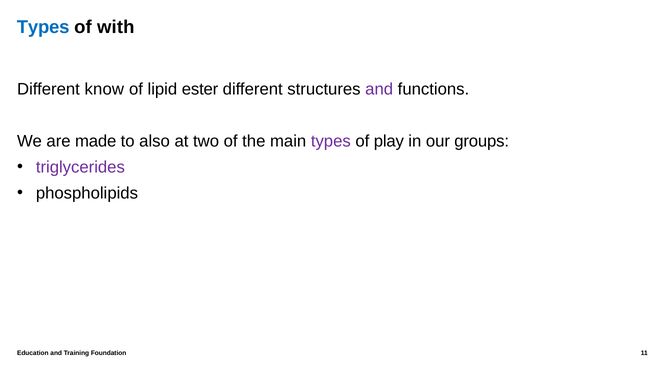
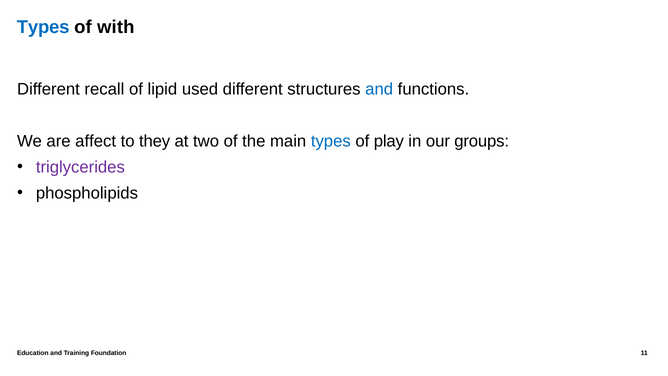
know: know -> recall (104, 89)
ester: ester -> used (200, 89)
and colour: purple -> blue (379, 89)
made: made -> affect (96, 141)
also: also -> they (155, 141)
types colour: purple -> blue (331, 141)
